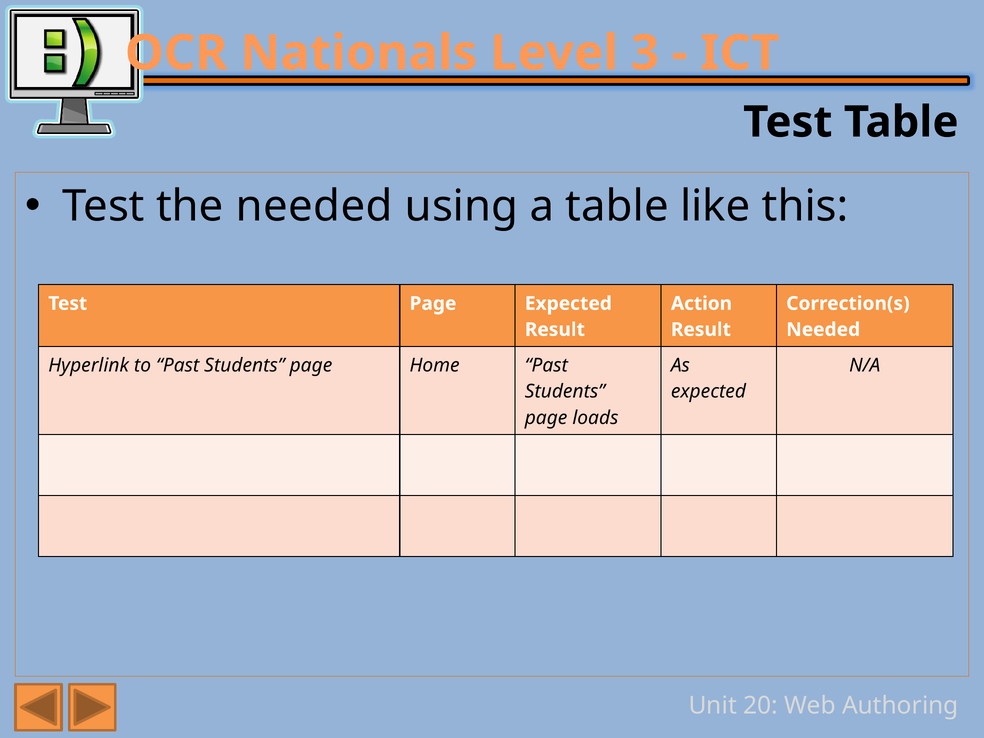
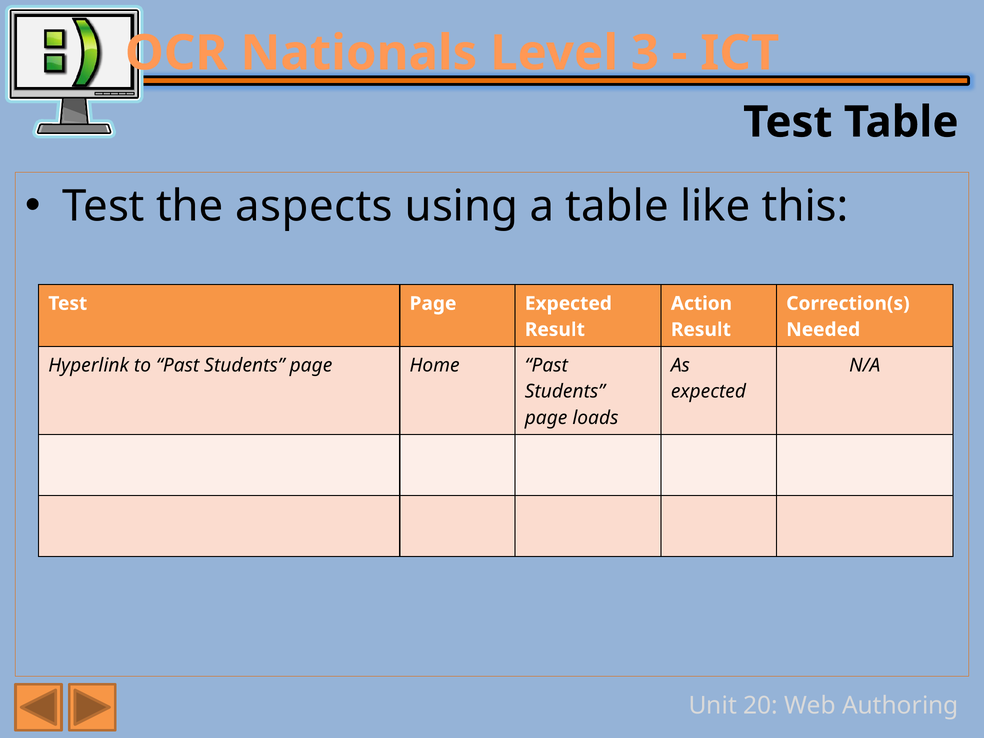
the needed: needed -> aspects (314, 206)
